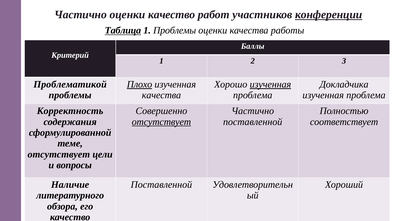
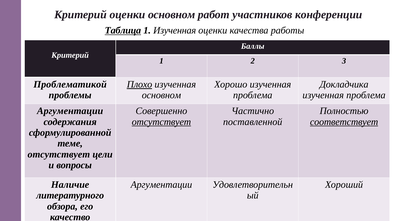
Частично: Частично -> Критерий (81, 15)
оценки качество: качество -> основном (172, 15)
конференции underline: present -> none (329, 15)
1 Проблемы: Проблемы -> Изученная (175, 31)
изученная underline: present -> none (270, 85)
качества: качества -> основном (161, 95)
Корректность: Корректность -> Аргументации (70, 111)
соответствует underline: none -> present (344, 122)
Поставленной: Поставленной -> Аргументации (161, 185)
